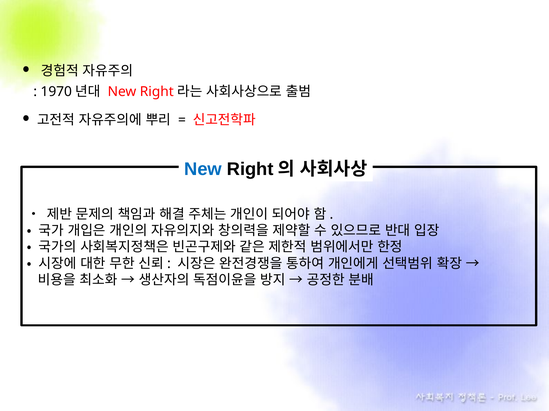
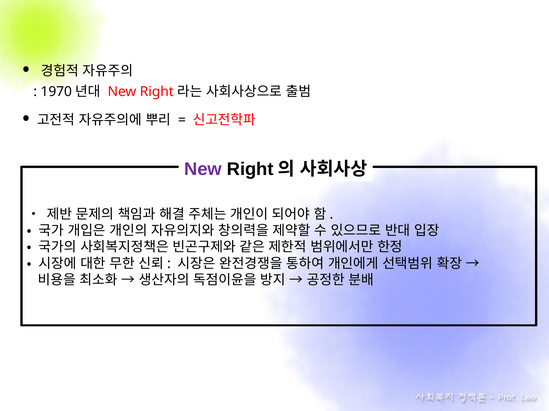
New colour: blue -> purple (203, 169)
